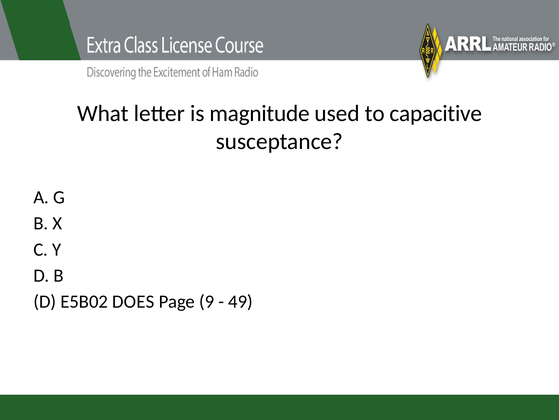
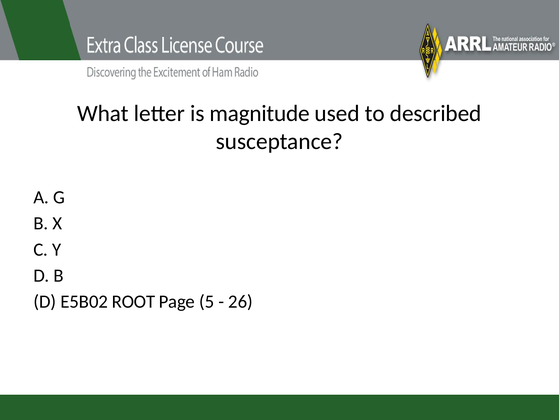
capacitive: capacitive -> described (436, 113)
DOES: DOES -> ROOT (133, 301)
9: 9 -> 5 (207, 301)
49: 49 -> 26 (241, 301)
